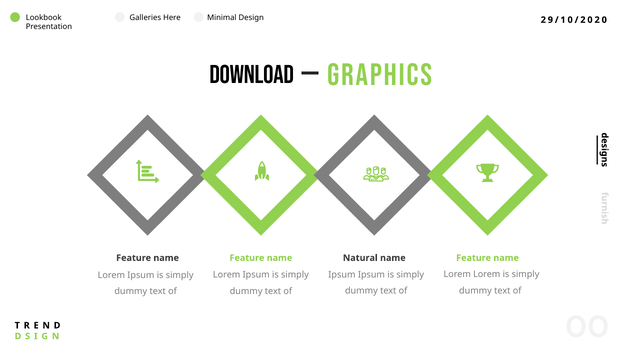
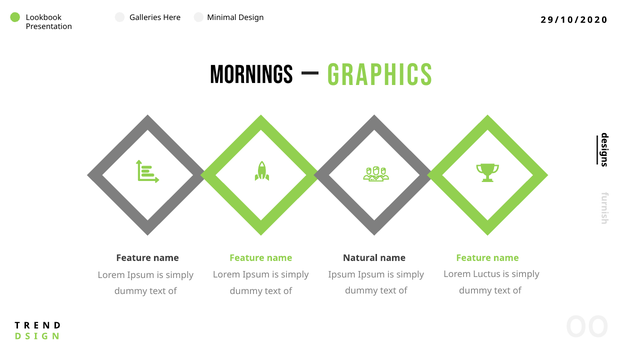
DOWNLOAD: DOWNLOAD -> MORNINGS (251, 75)
Lorem Lorem: Lorem -> Luctus (487, 275)
